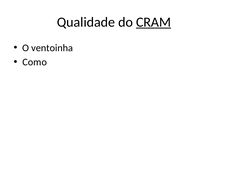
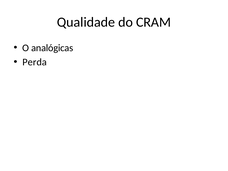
CRAM underline: present -> none (153, 22)
ventoinha: ventoinha -> analógicas (52, 48)
Como: Como -> Perda (35, 62)
